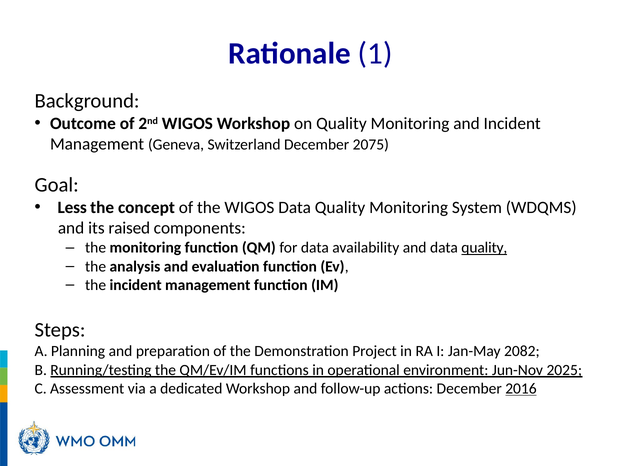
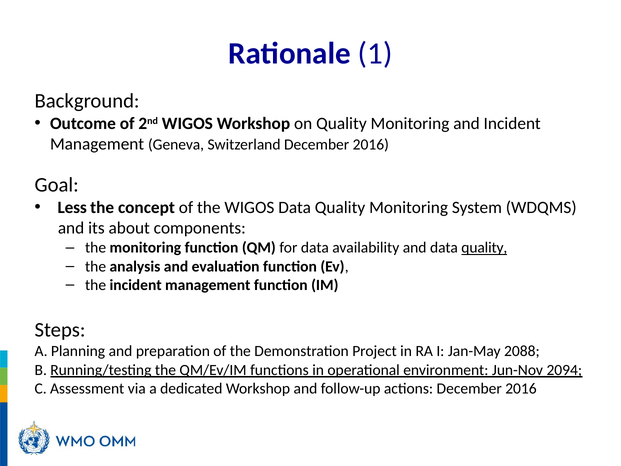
Switzerland December 2075: 2075 -> 2016 (371, 145)
raised: raised -> about (129, 228)
2082: 2082 -> 2088 (522, 351)
2025: 2025 -> 2094 (564, 370)
2016 underline: present -> none (521, 388)
